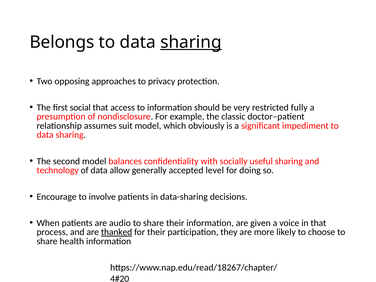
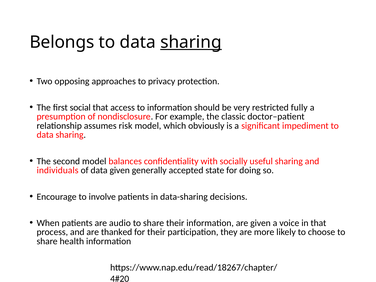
suit: suit -> risk (126, 126)
technology: technology -> individuals (58, 170)
data allow: allow -> given (120, 170)
level: level -> state (215, 170)
thanked underline: present -> none (117, 232)
